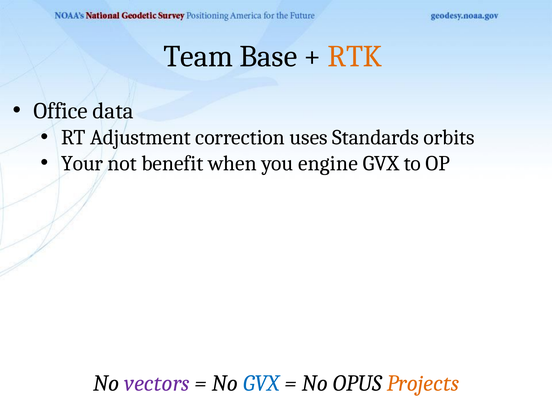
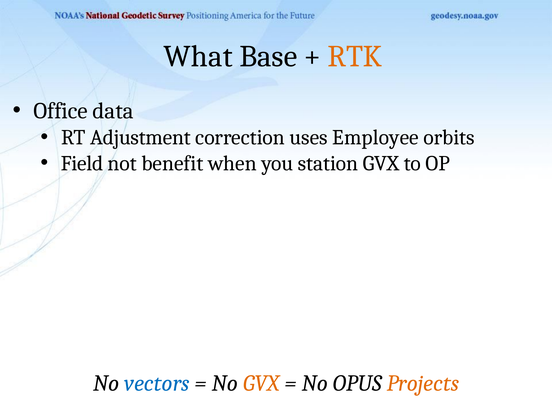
Team: Team -> What (198, 56)
Standards: Standards -> Employee (376, 138)
Your: Your -> Field (82, 163)
engine: engine -> station (328, 163)
vectors colour: purple -> blue (157, 383)
GVX colour: blue -> orange (261, 383)
